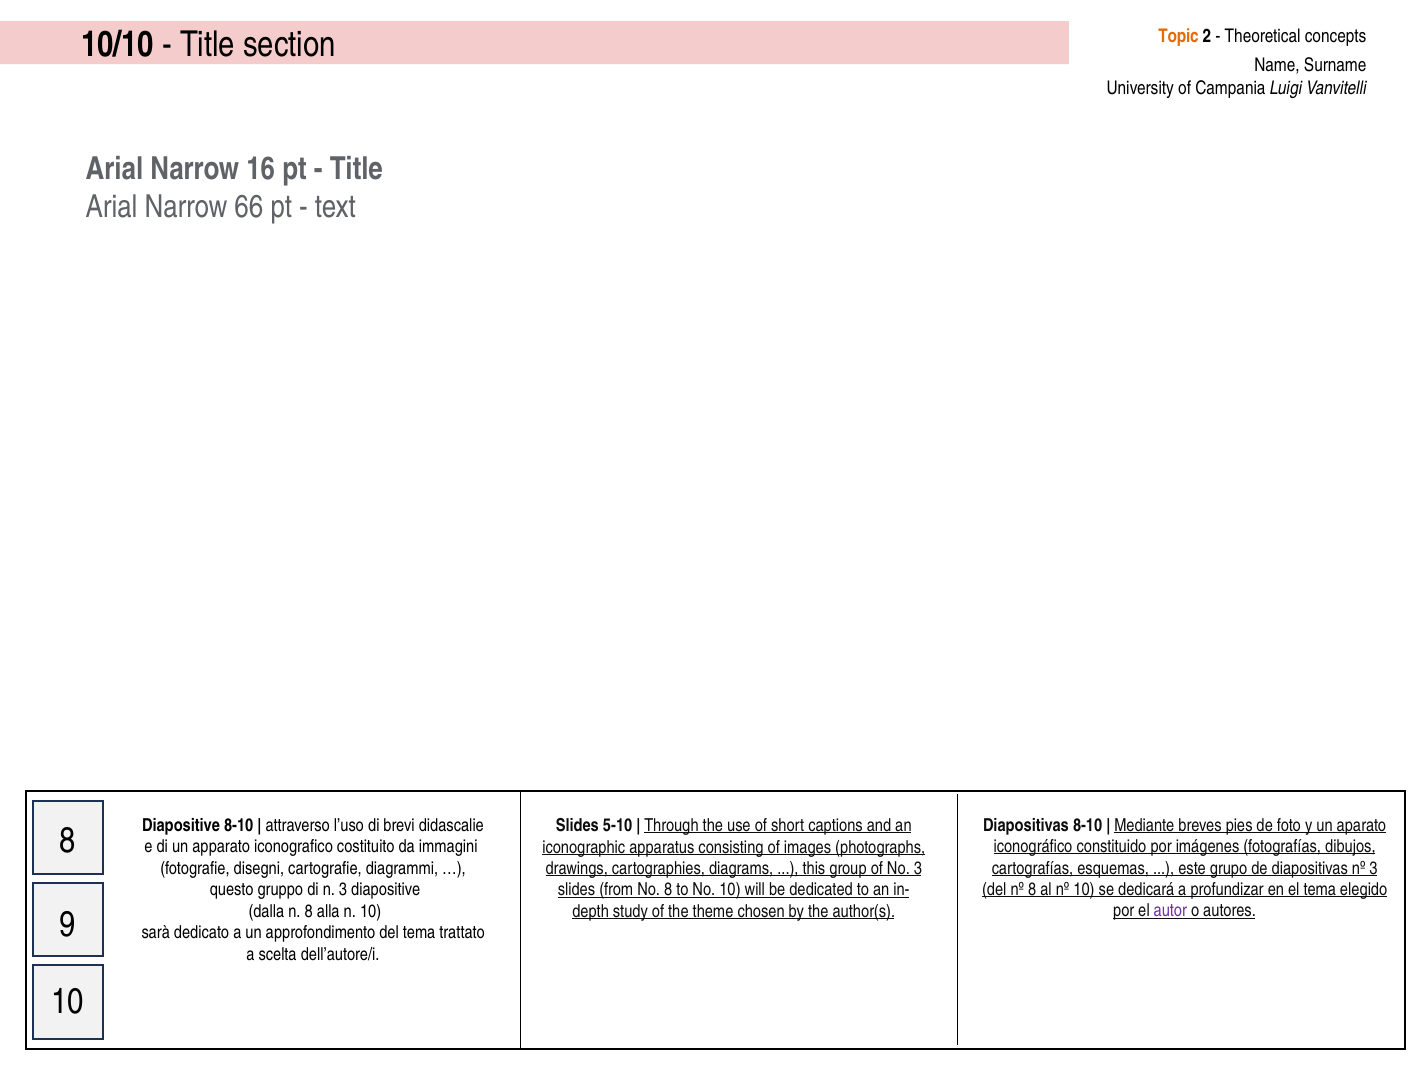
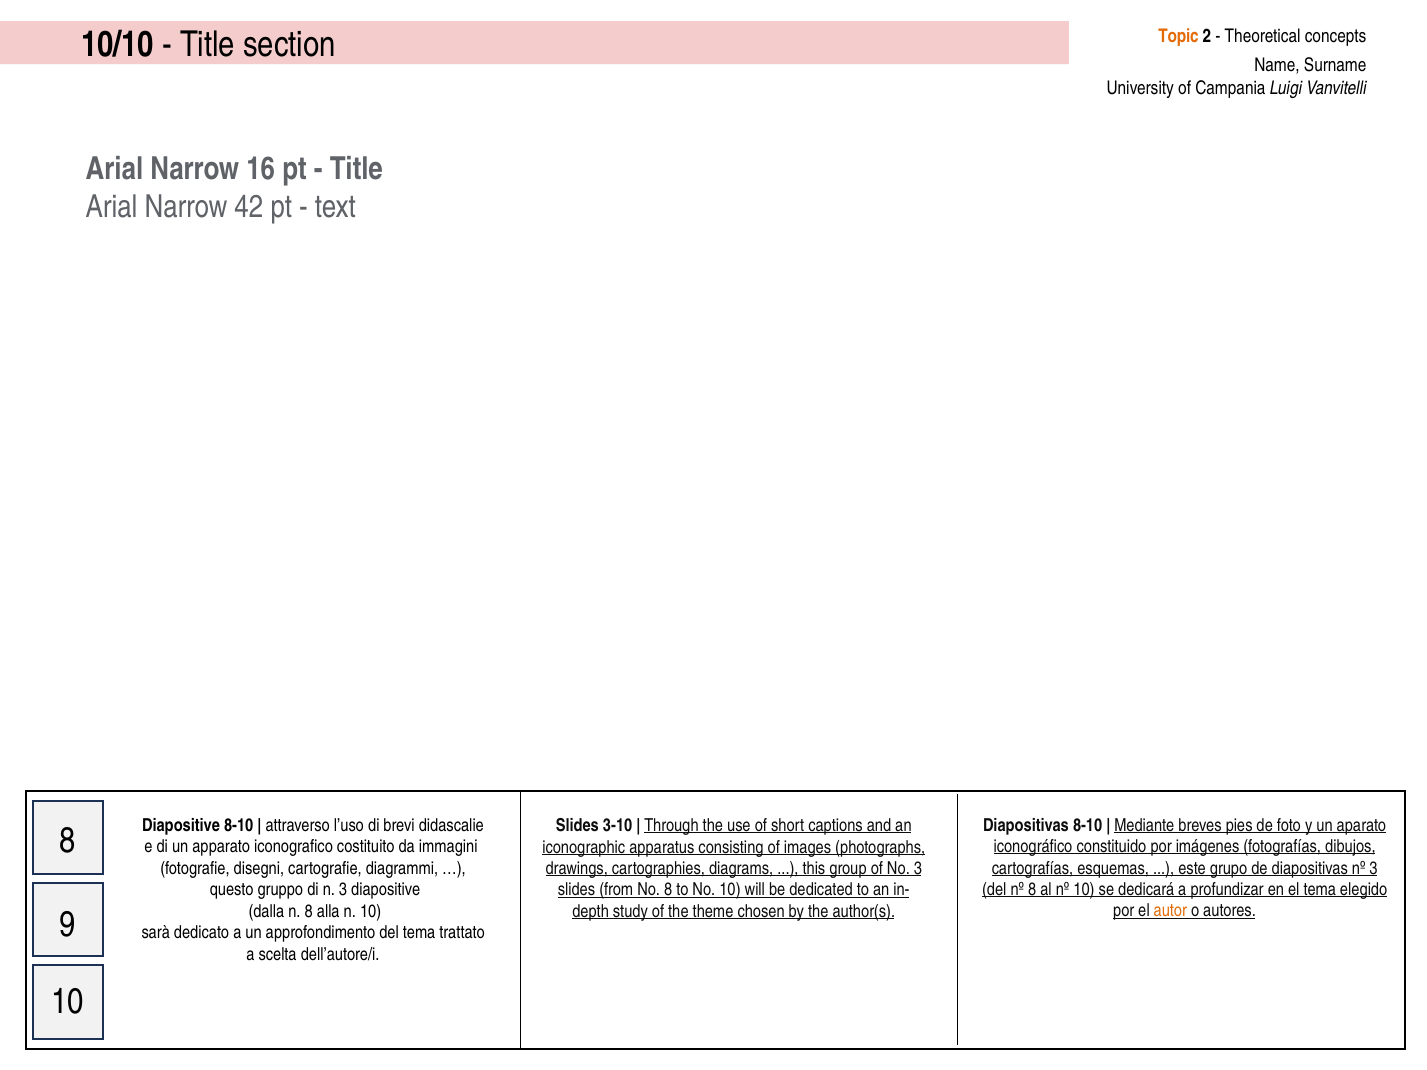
66: 66 -> 42 (249, 207)
5-10: 5-10 -> 3-10 (618, 826)
autor colour: purple -> orange (1170, 911)
